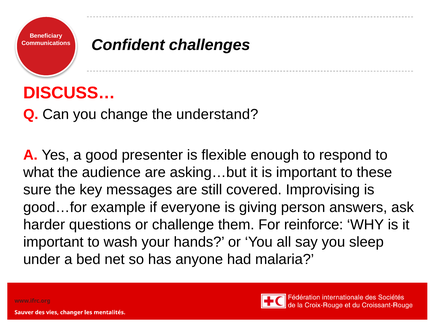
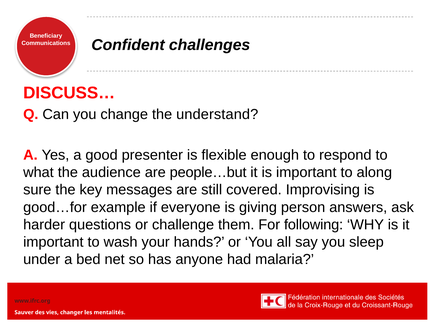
asking…but: asking…but -> people…but (208, 173)
these: these -> along (374, 173)
reinforce: reinforce -> following (314, 225)
